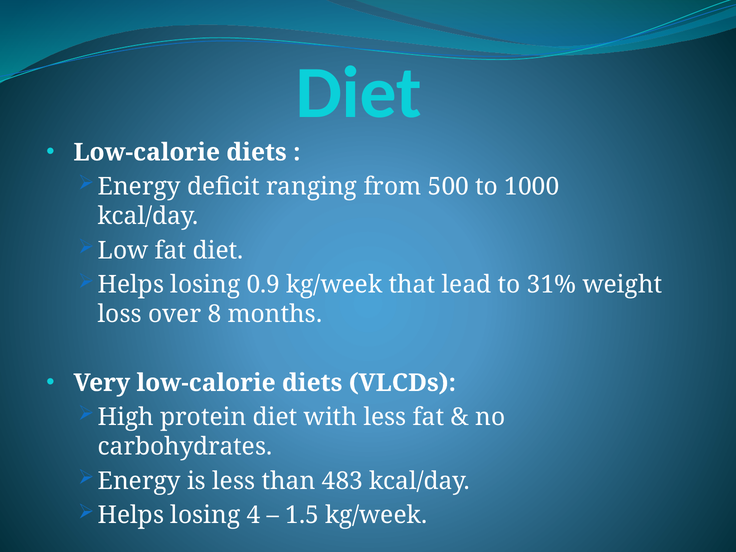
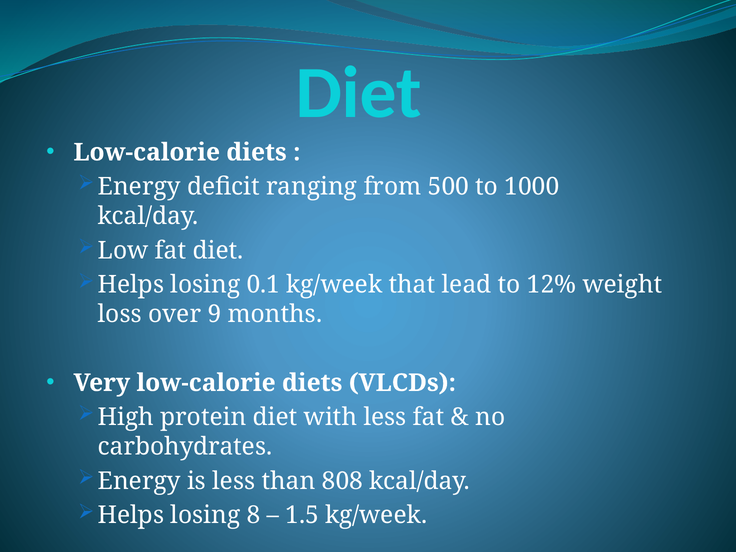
0.9: 0.9 -> 0.1 (263, 285)
31%: 31% -> 12% (552, 285)
8: 8 -> 9 (214, 314)
483: 483 -> 808 (342, 481)
4: 4 -> 8 (253, 515)
